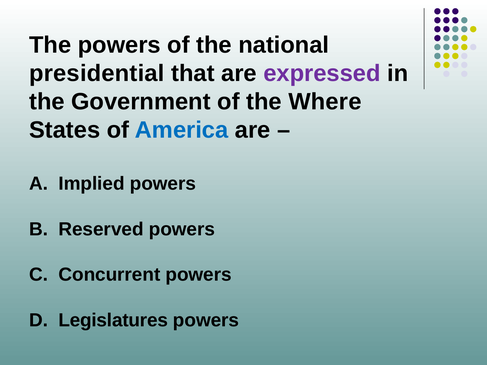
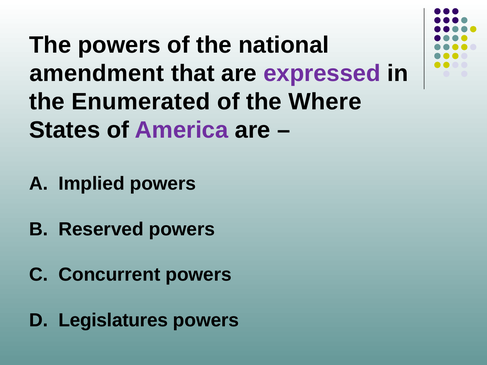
presidential: presidential -> amendment (97, 73)
Government: Government -> Enumerated (141, 102)
America colour: blue -> purple (182, 130)
